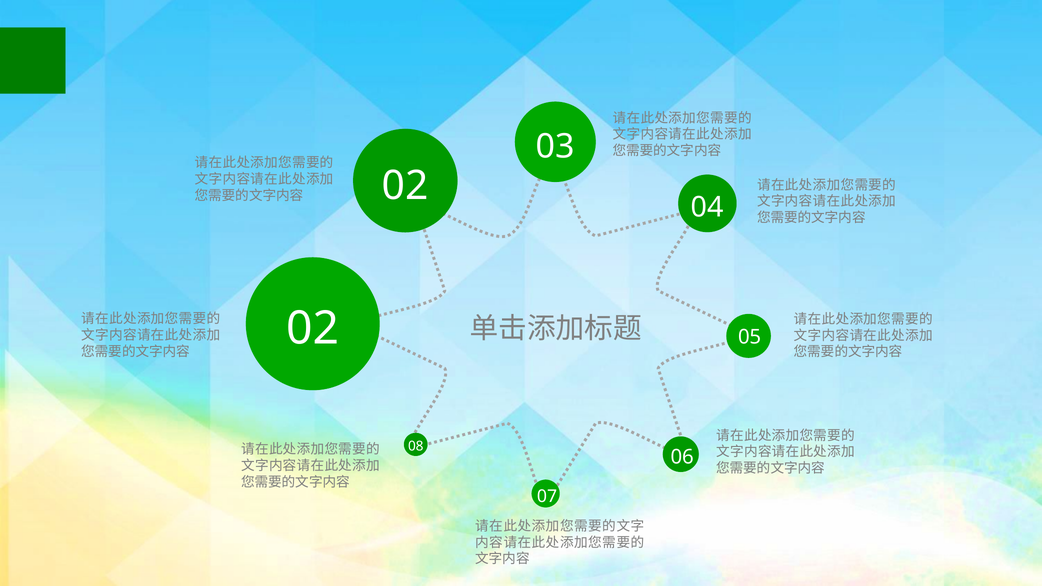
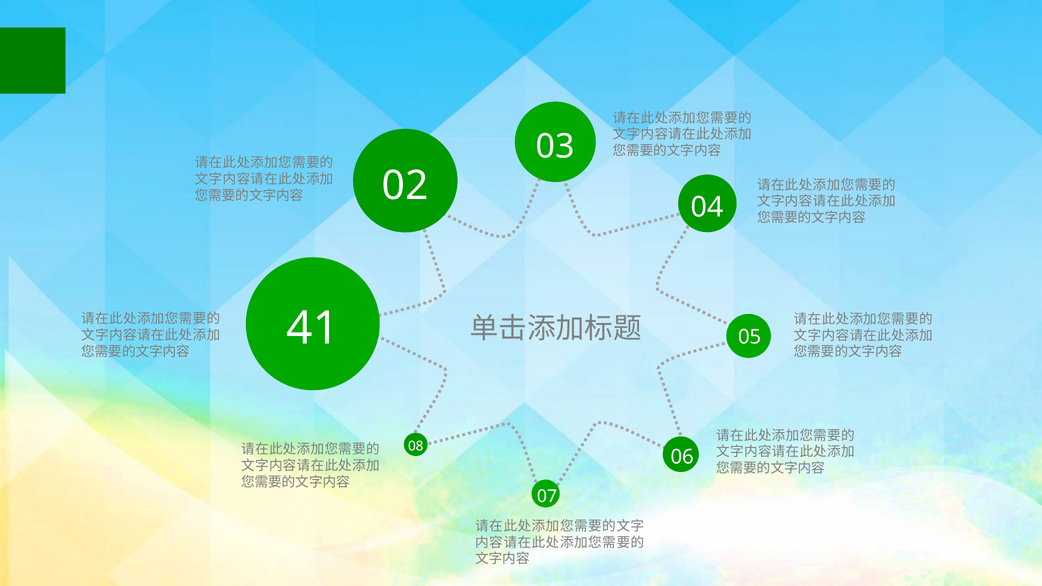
02: 02 -> 41 (313, 329)
